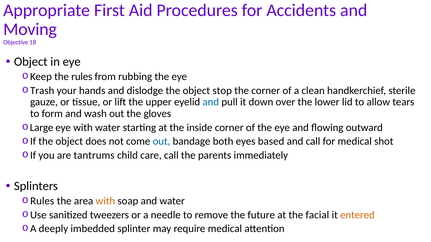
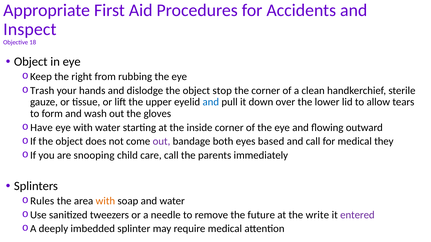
Moving: Moving -> Inspect (30, 29)
the rules: rules -> right (82, 77)
Large: Large -> Have (42, 128)
out colour: blue -> purple (161, 142)
shot: shot -> they (384, 142)
tantrums: tantrums -> snooping (94, 156)
facial: facial -> write (317, 215)
entered colour: orange -> purple (357, 215)
